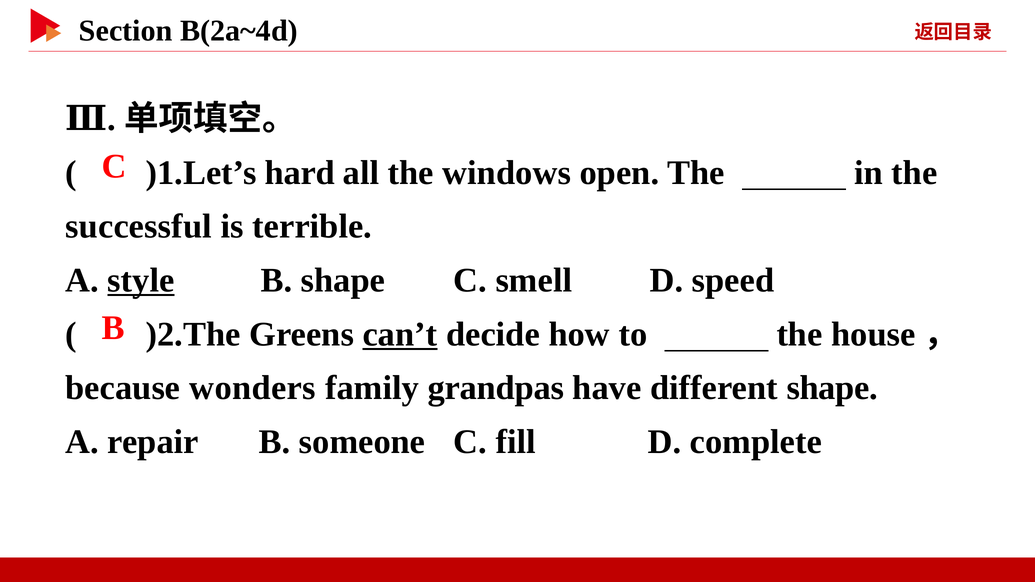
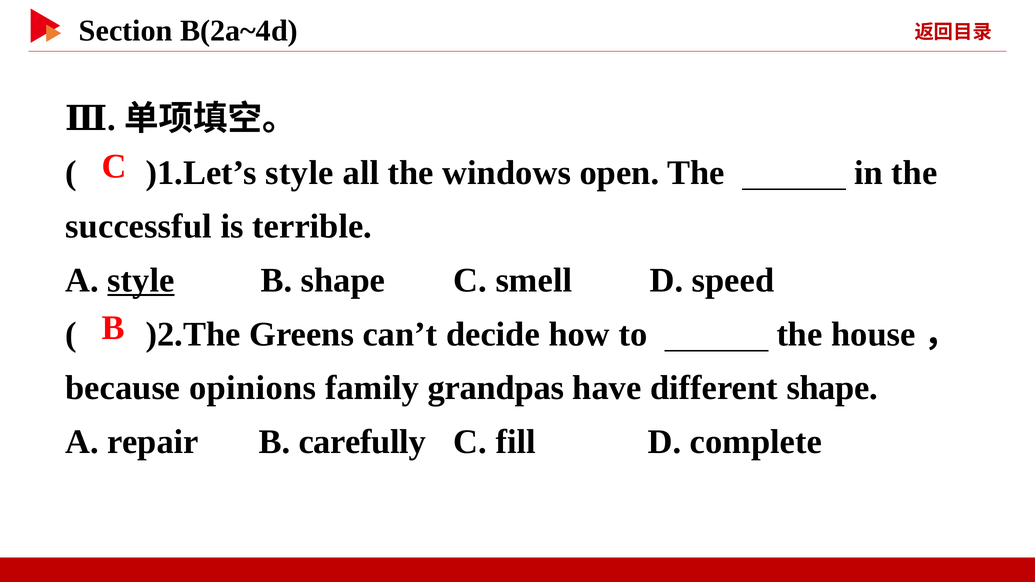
)1.Let’s hard: hard -> style (300, 173)
can’t underline: present -> none (400, 334)
wonders: wonders -> opinions (253, 388)
someone: someone -> carefully (362, 442)
